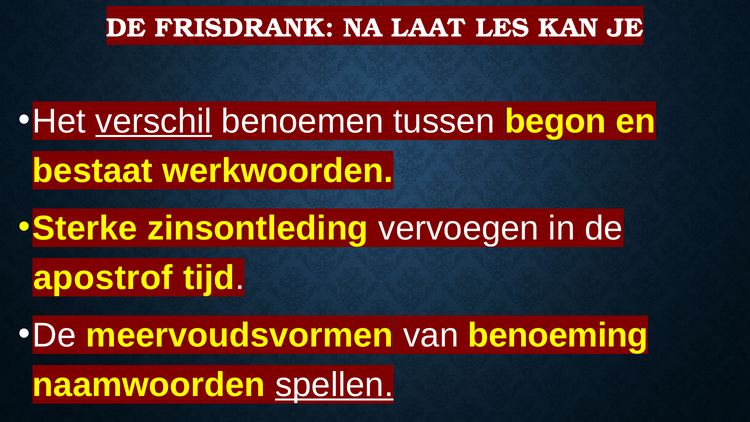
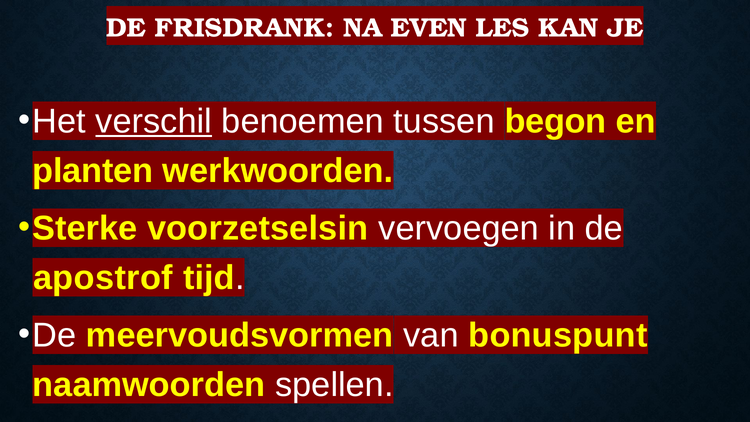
LAAT: LAAT -> EVEN (429, 28)
bestaat: bestaat -> planten (93, 171)
zinsontleding: zinsontleding -> voorzetselsin (258, 228)
benoeming: benoeming -> bonuspunt (558, 335)
spellen underline: present -> none (334, 385)
